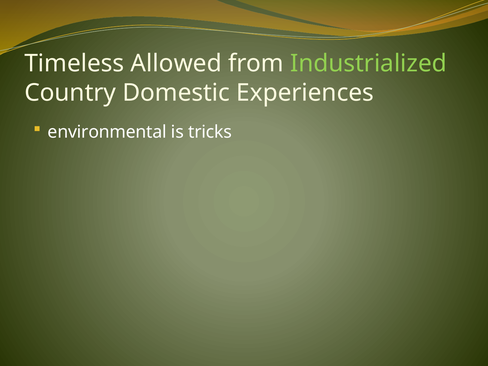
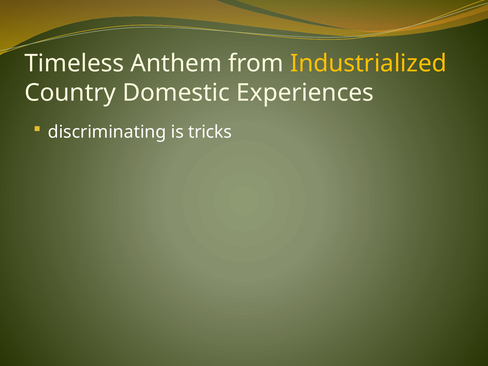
Allowed: Allowed -> Anthem (176, 63)
Industrialized colour: light green -> yellow (368, 63)
environmental: environmental -> discriminating (107, 132)
